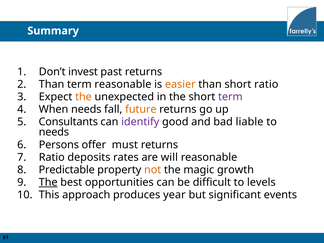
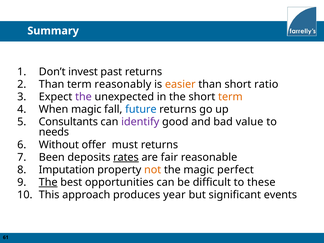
term reasonable: reasonable -> reasonably (123, 84)
the colour: orange -> purple (83, 97)
term colour: purple -> orange (230, 97)
When needs: needs -> magic (86, 109)
future colour: orange -> blue (141, 109)
liable: liable -> value (250, 122)
Persons: Persons -> Without (59, 145)
Ratio: Ratio -> Been (52, 157)
rates underline: none -> present (126, 157)
will: will -> fair (169, 157)
Predictable: Predictable -> Imputation (67, 170)
growth: growth -> perfect (235, 170)
levels: levels -> these (261, 182)
